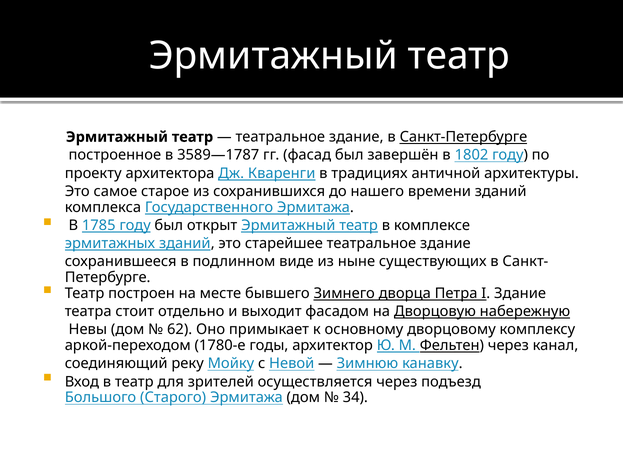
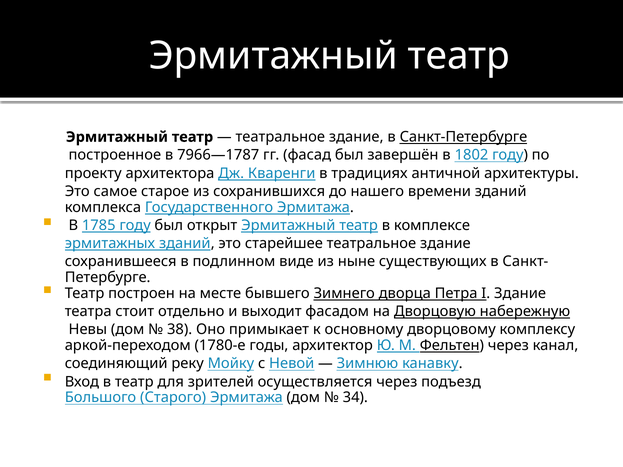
3589—1787: 3589—1787 -> 7966—1787 (218, 155)
62: 62 -> 38 (180, 330)
